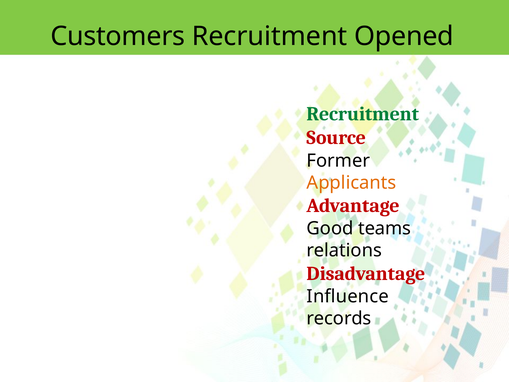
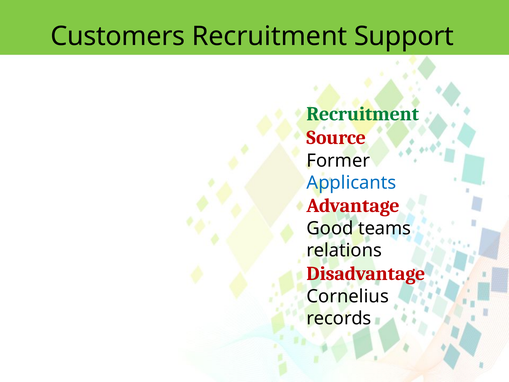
Opened: Opened -> Support (404, 36)
Applicants colour: orange -> blue (351, 183)
Influence: Influence -> Cornelius (348, 296)
